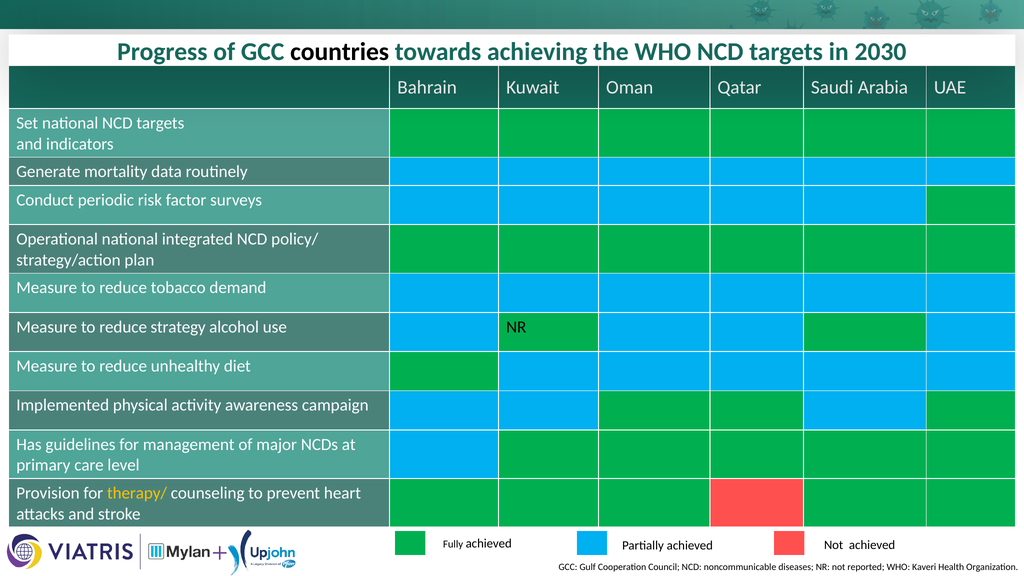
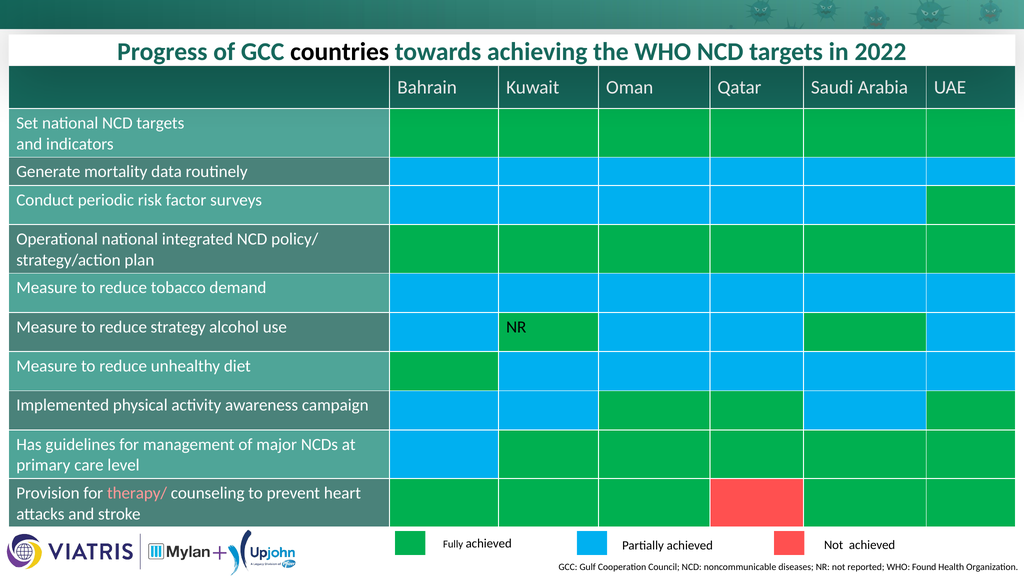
2030: 2030 -> 2022 (880, 52)
therapy/ colour: yellow -> pink (137, 493)
Kaveri: Kaveri -> Found (924, 567)
